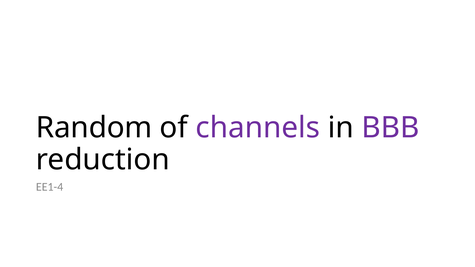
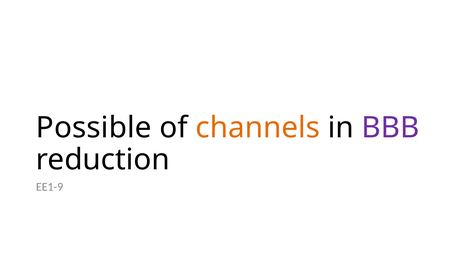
Random: Random -> Possible (94, 128)
channels colour: purple -> orange (258, 128)
EE1-4: EE1-4 -> EE1-9 (50, 187)
